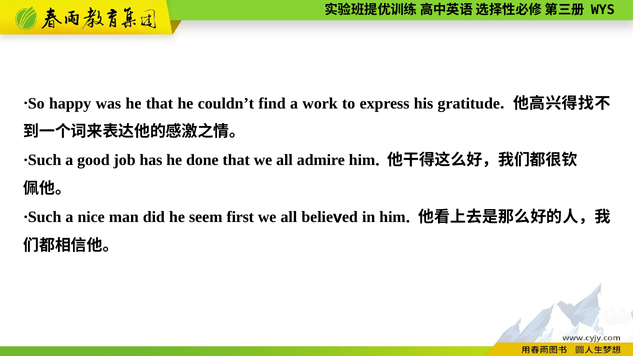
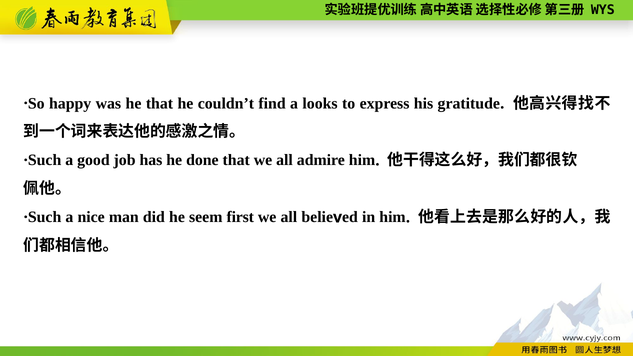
work: work -> looks (320, 103)
